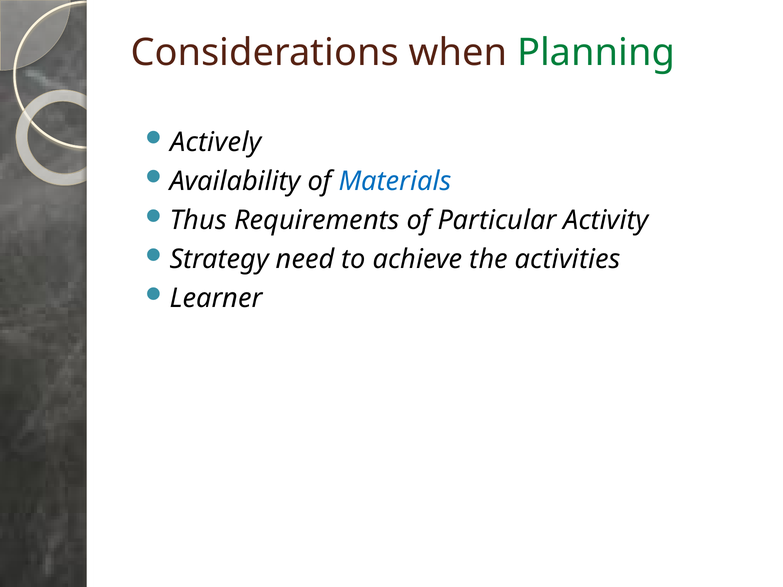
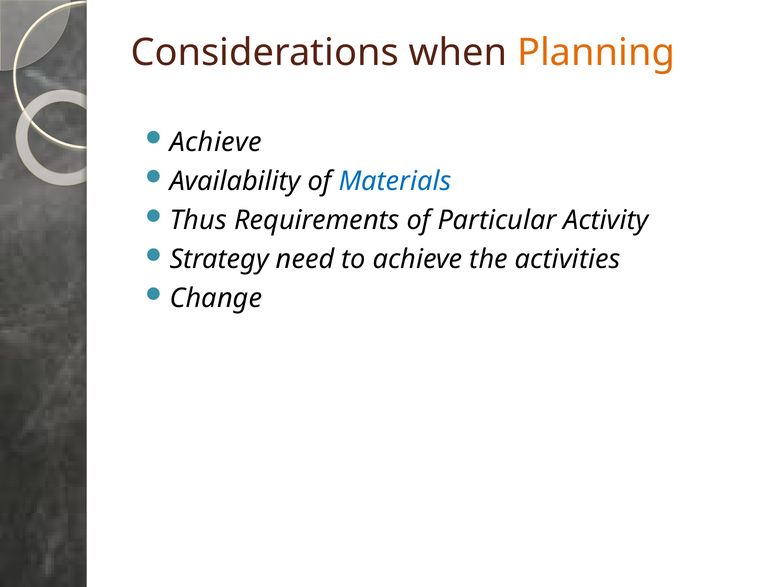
Planning colour: green -> orange (596, 53)
Actively: Actively -> Achieve (216, 142)
Learner: Learner -> Change (216, 299)
